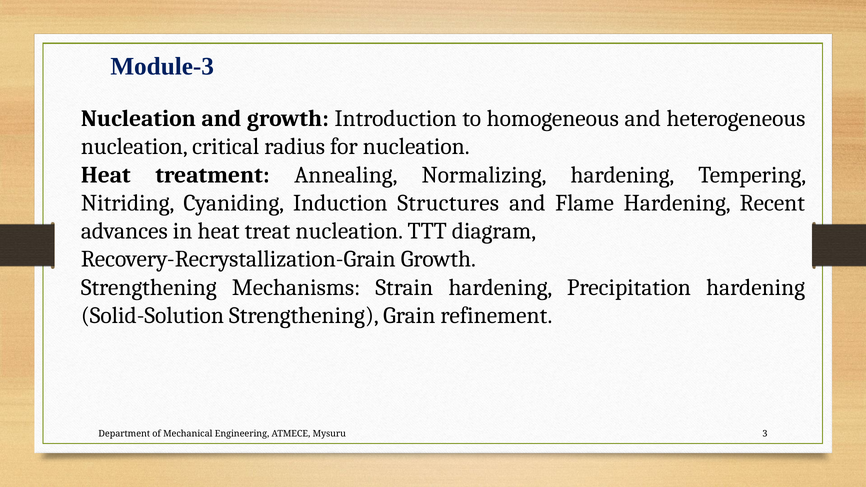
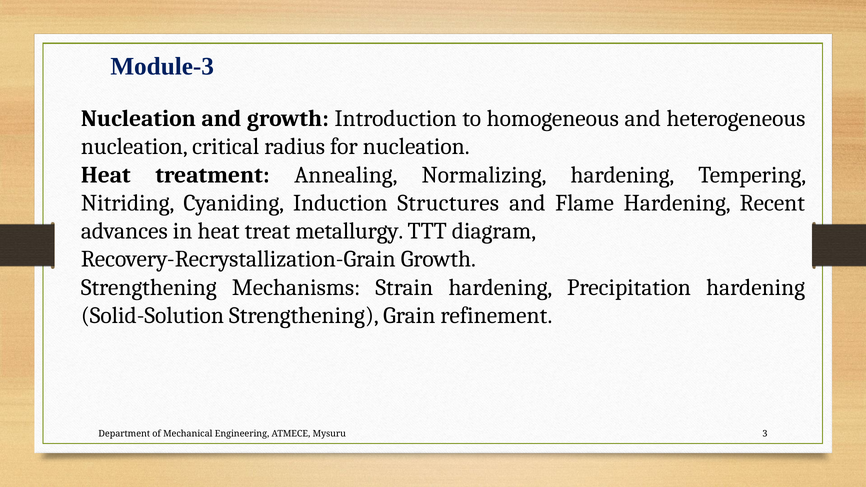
treat nucleation: nucleation -> metallurgy (349, 231)
